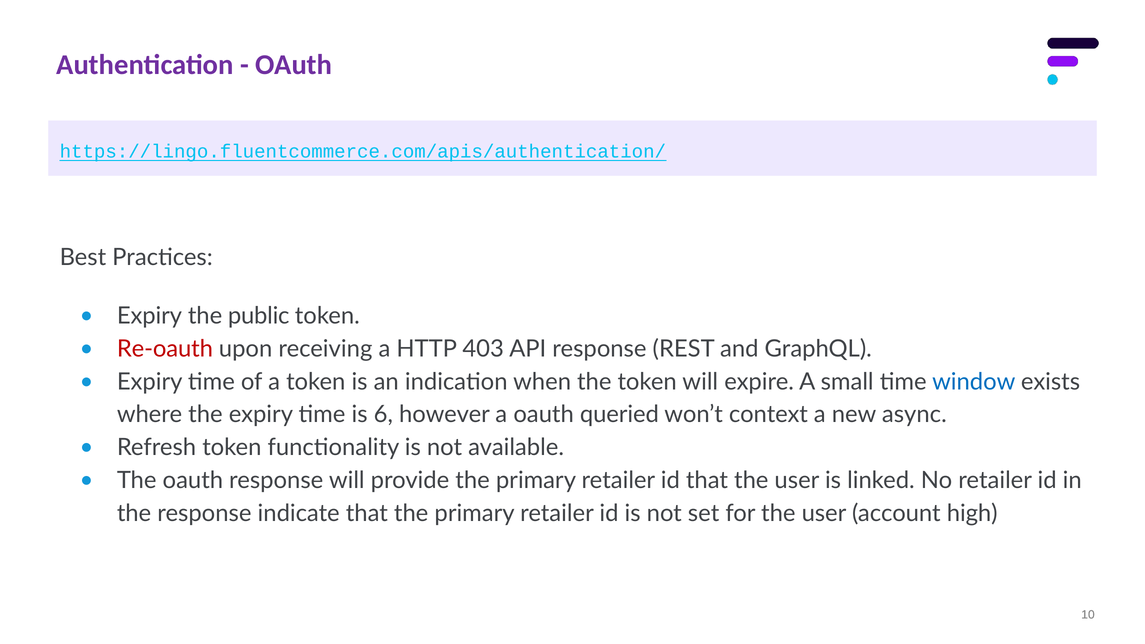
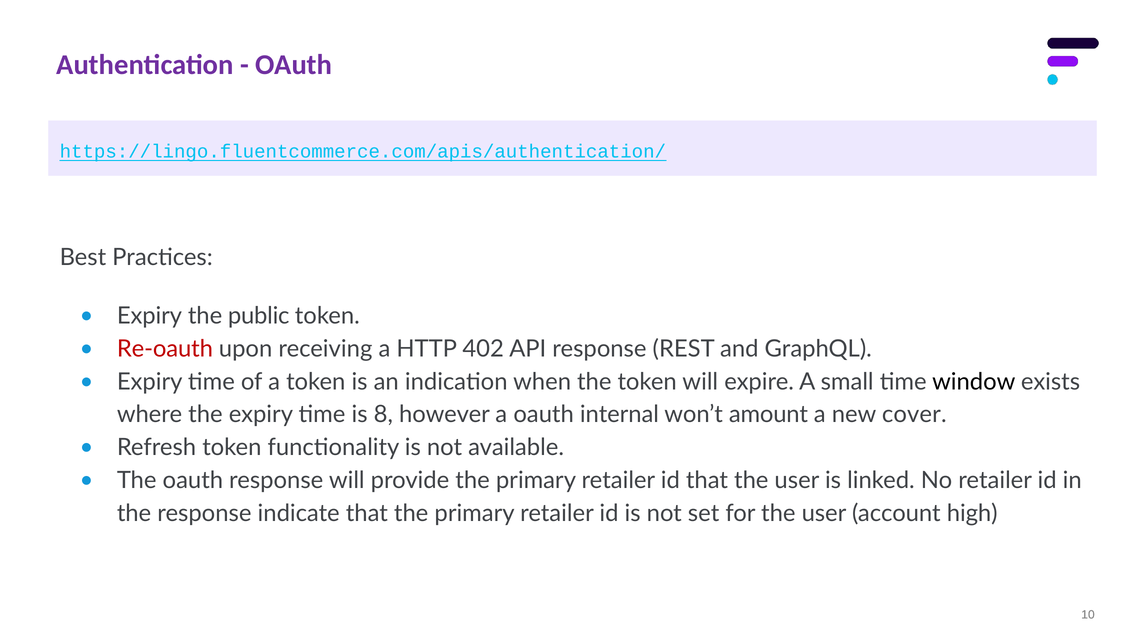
403: 403 -> 402 (483, 349)
window colour: blue -> black (974, 382)
6: 6 -> 8 (383, 415)
queried: queried -> internal (619, 415)
context: context -> amount (768, 415)
async: async -> cover (914, 415)
